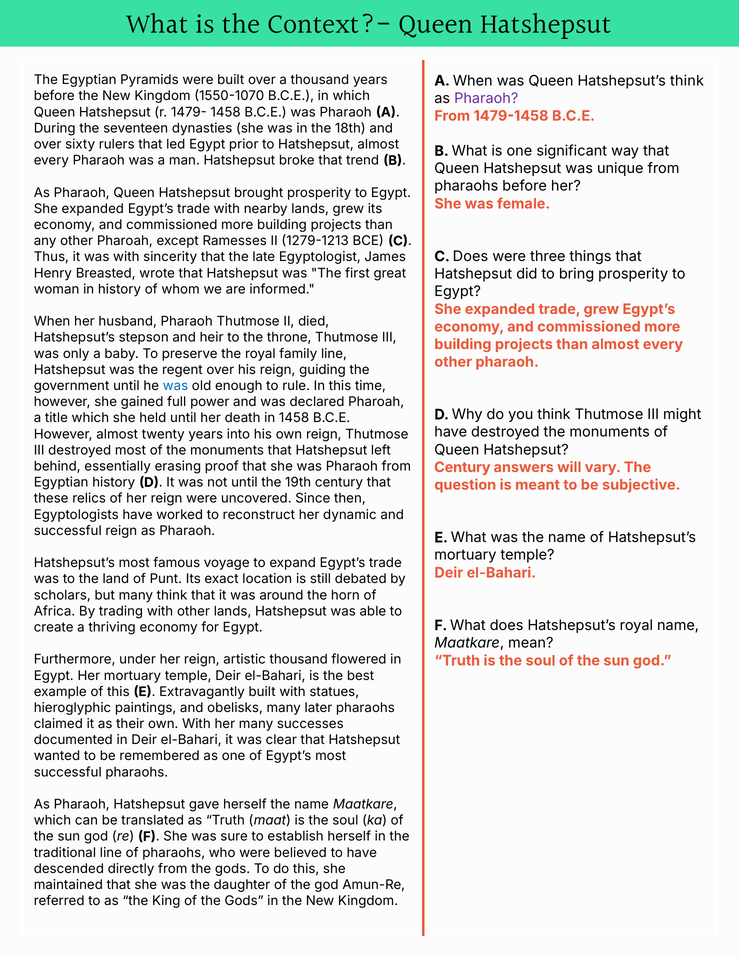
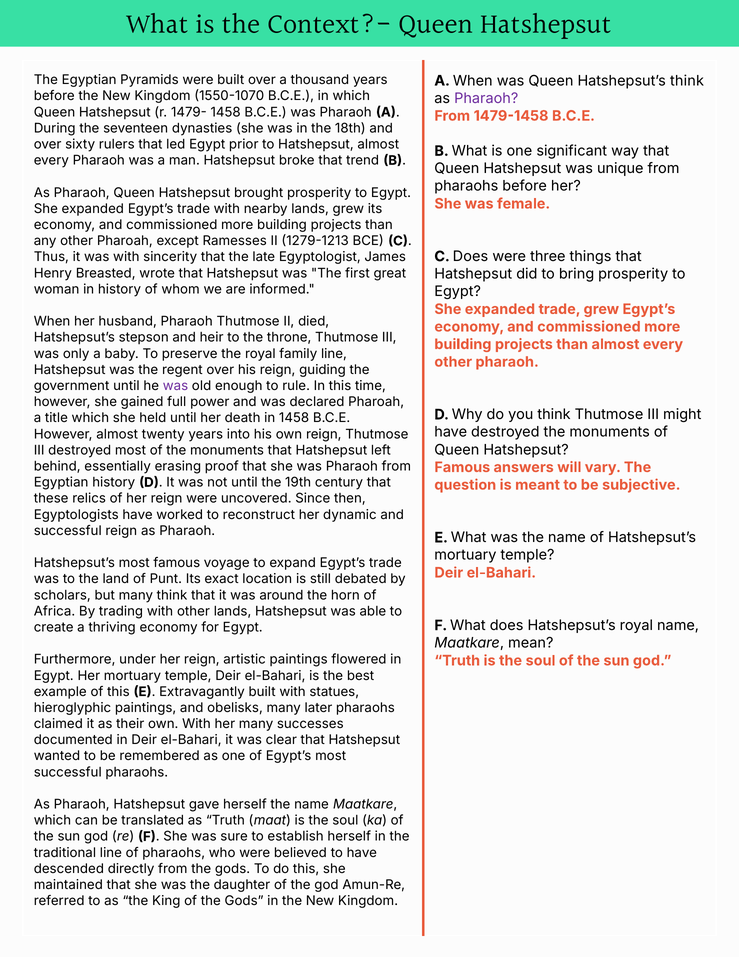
was colour: blue -> purple (175, 386)
Century: Century -> Famous (462, 467)
artistic thousand: thousand -> paintings (299, 659)
